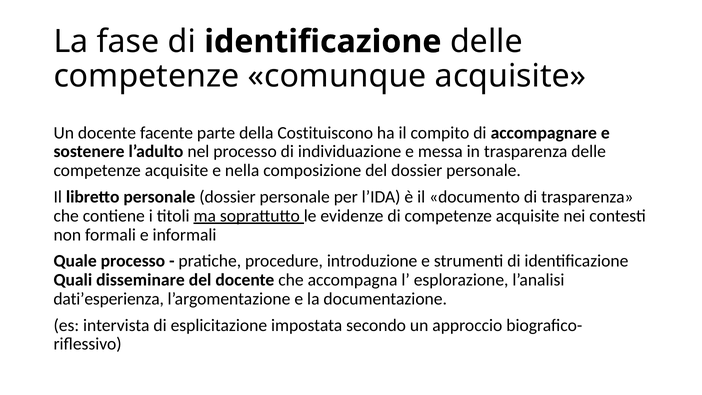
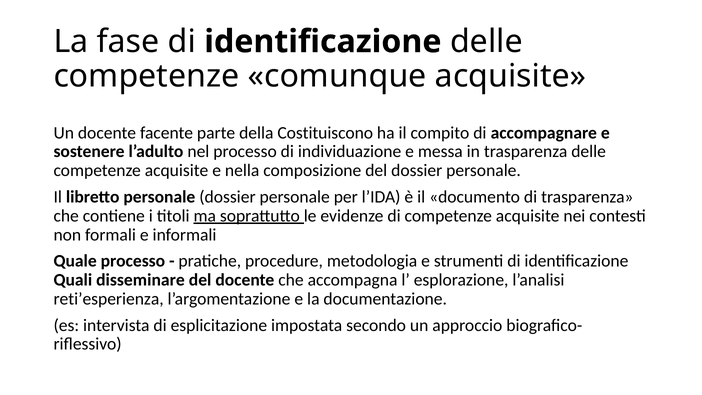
introduzione: introduzione -> metodologia (372, 261)
dati’esperienza: dati’esperienza -> reti’esperienza (109, 299)
